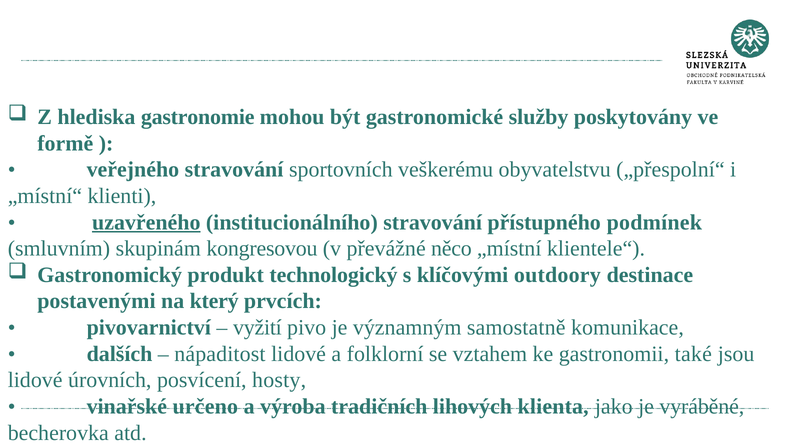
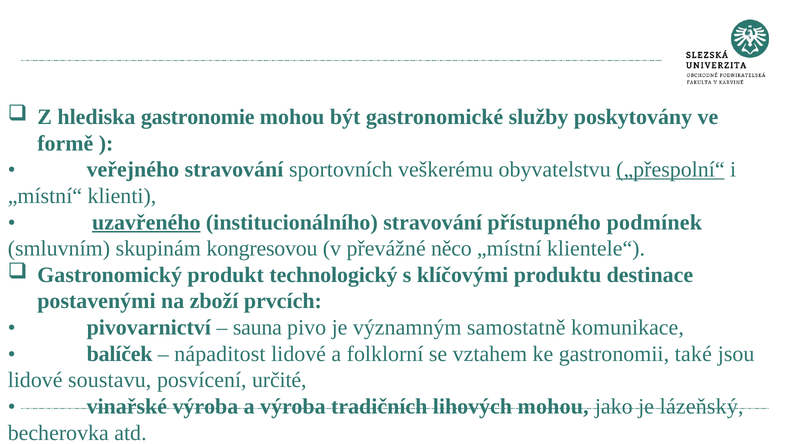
„přespolní“ underline: none -> present (670, 170)
outdoory: outdoory -> produktu (558, 275)
který: který -> zboží (214, 301)
vyžití: vyžití -> sauna (257, 327)
dalších: dalších -> balíček (120, 354)
úrovních: úrovních -> soustavu (110, 380)
hosty: hosty -> určité (279, 380)
vinařské určeno: určeno -> výroba (205, 406)
lihových klienta: klienta -> mohou (553, 406)
vyráběné: vyráběné -> lázeňský (702, 406)
